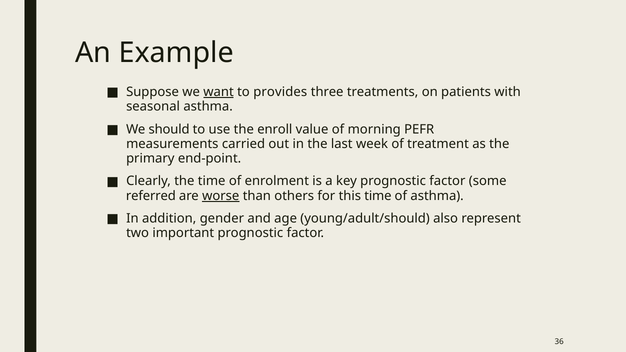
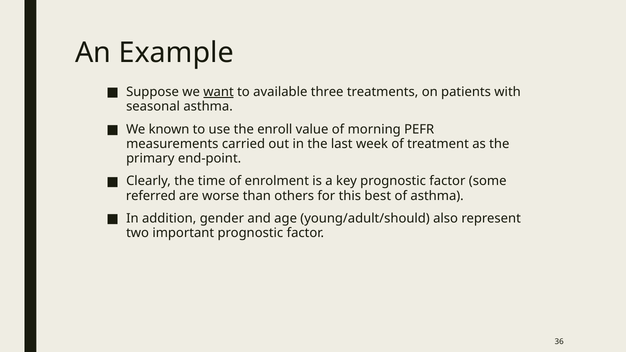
provides: provides -> available (280, 92)
should: should -> known (169, 129)
worse underline: present -> none (221, 196)
this time: time -> best (378, 196)
